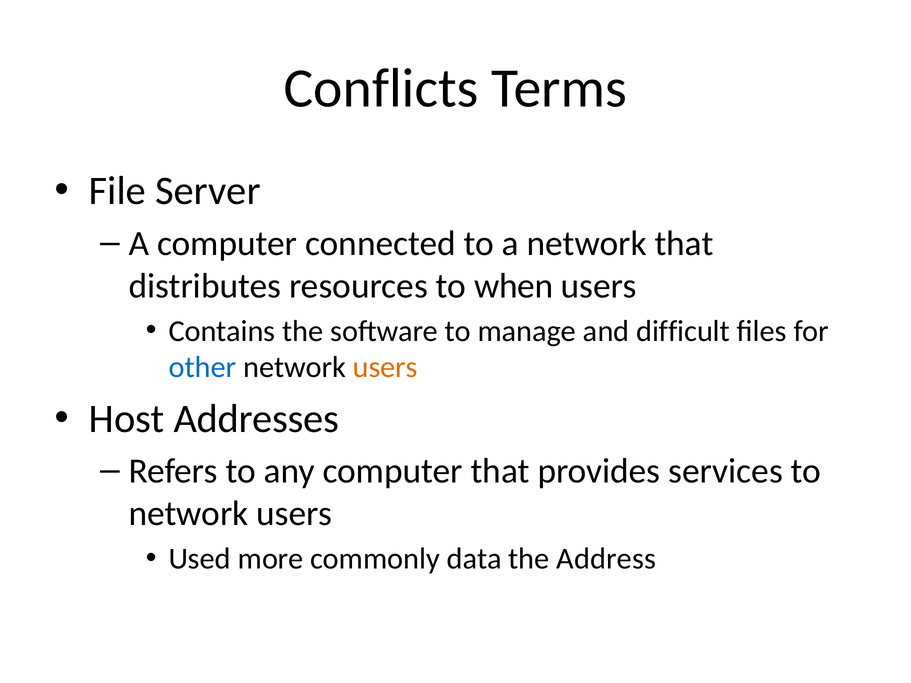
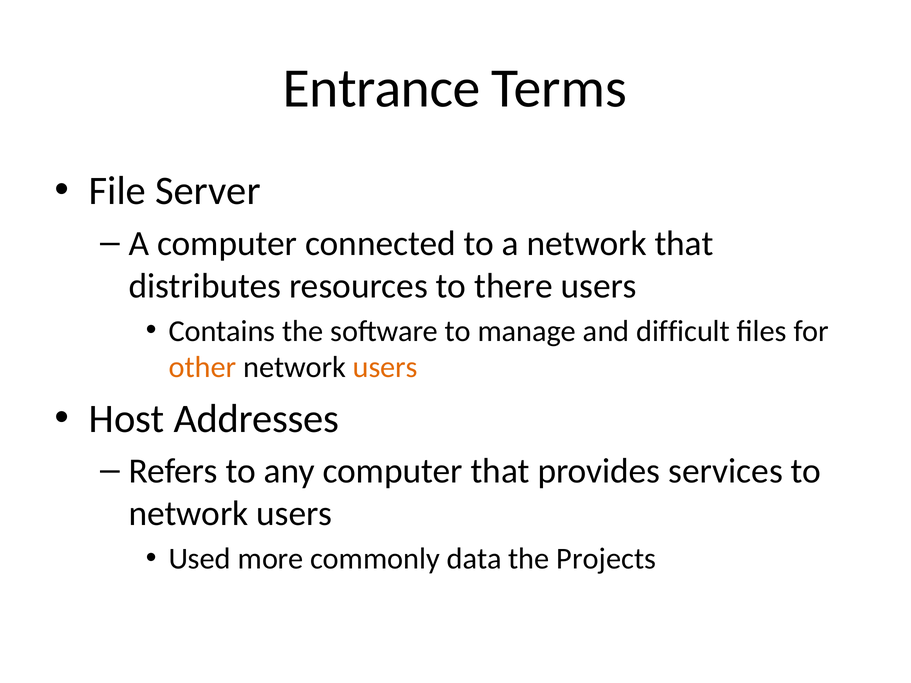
Conflicts: Conflicts -> Entrance (381, 88)
when: when -> there (513, 286)
other colour: blue -> orange (202, 368)
Address: Address -> Projects (606, 559)
